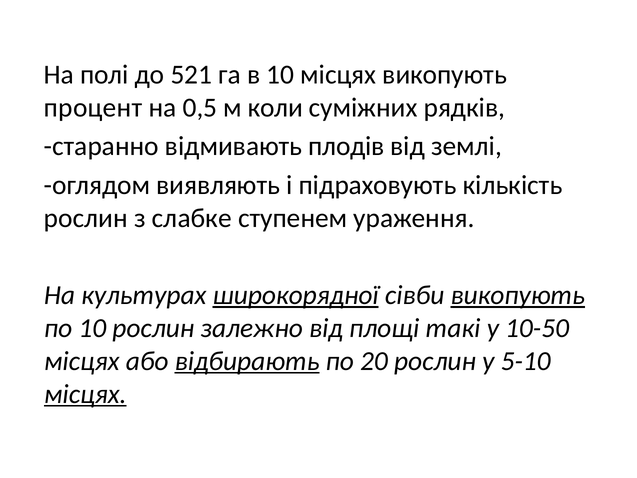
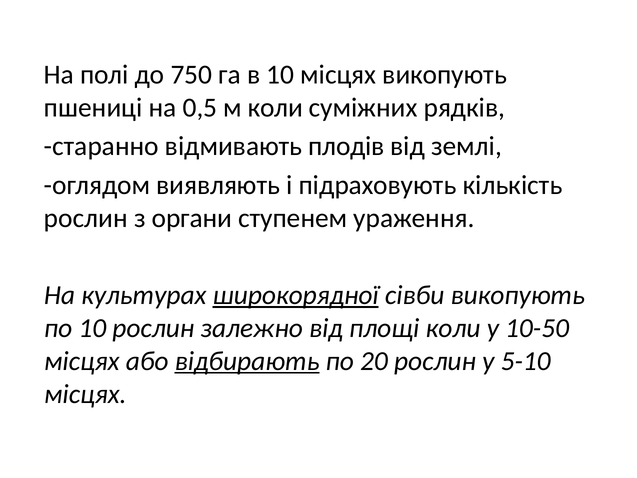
521: 521 -> 750 (191, 75)
процент: процент -> пшениці (93, 108)
слабке: слабке -> органи (192, 218)
викопують underline: present -> none (518, 295)
площі такі: такі -> коли (453, 328)
місцях underline: present -> none (85, 394)
